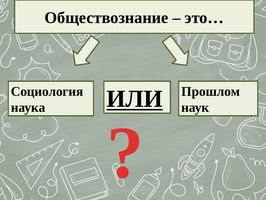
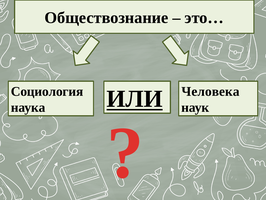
Прошлом: Прошлом -> Человека (211, 91)
